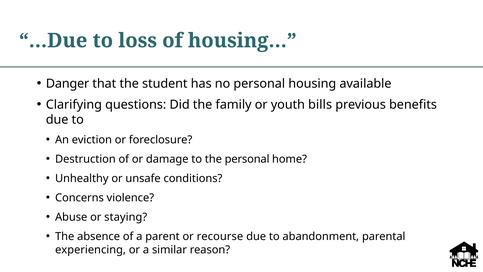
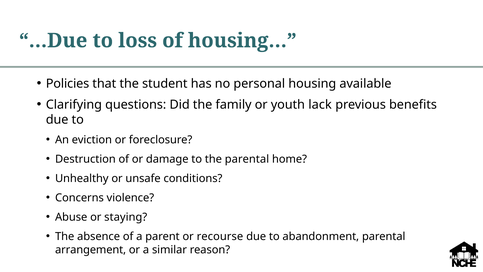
Danger: Danger -> Policies (68, 83)
bills: bills -> lack (320, 105)
the personal: personal -> parental (247, 159)
experiencing: experiencing -> arrangement (91, 250)
